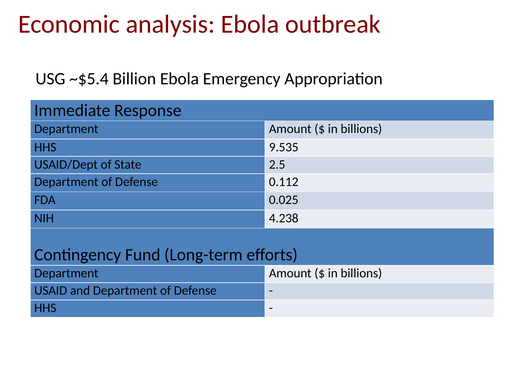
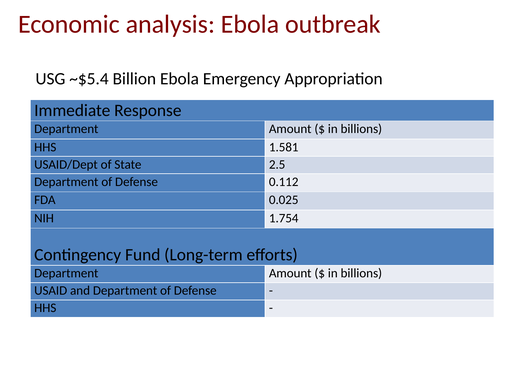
9.535: 9.535 -> 1.581 (284, 147)
4.238: 4.238 -> 1.754 (284, 218)
